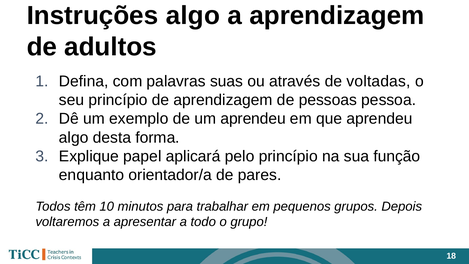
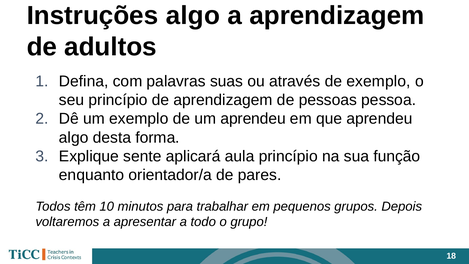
de voltadas: voltadas -> exemplo (378, 81)
papel: papel -> sente (142, 156)
pelo: pelo -> aula (240, 156)
